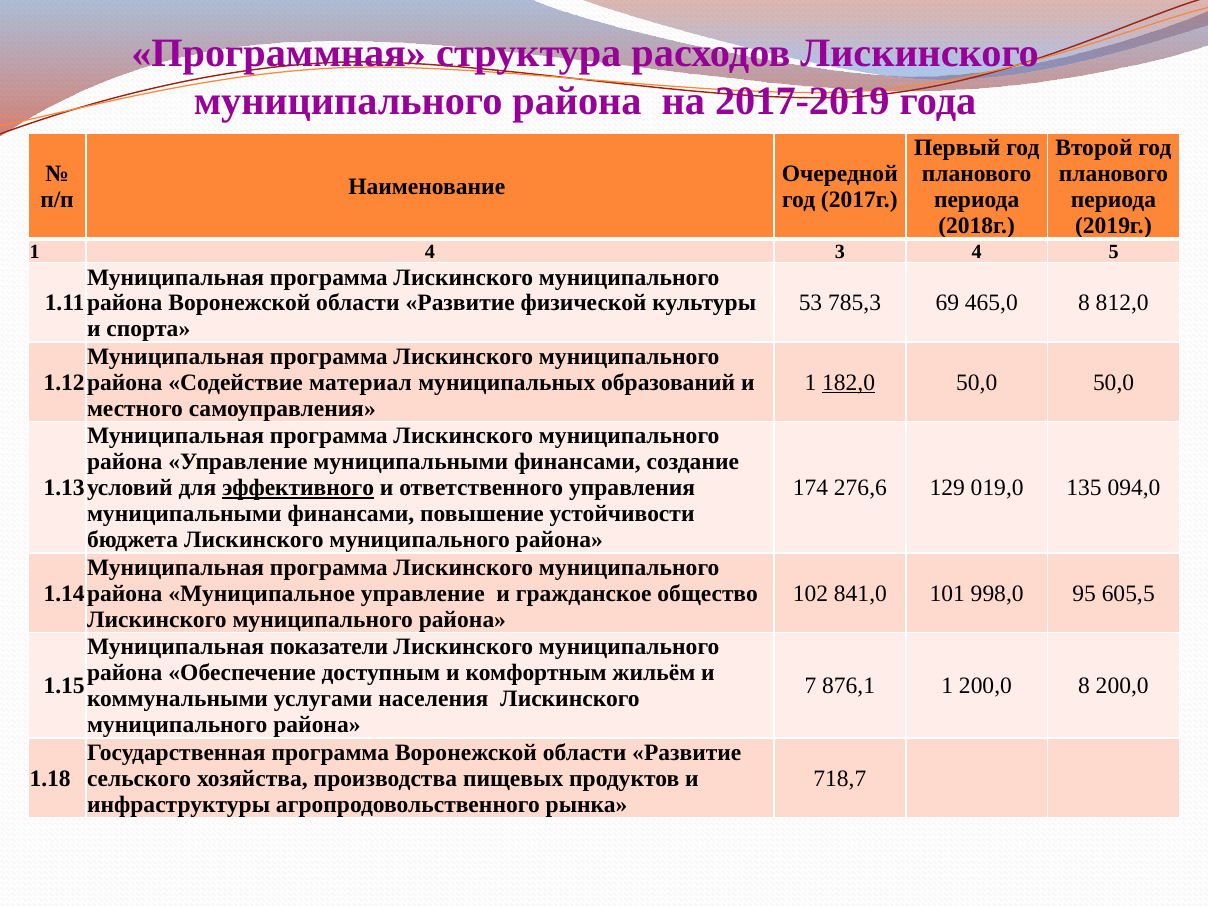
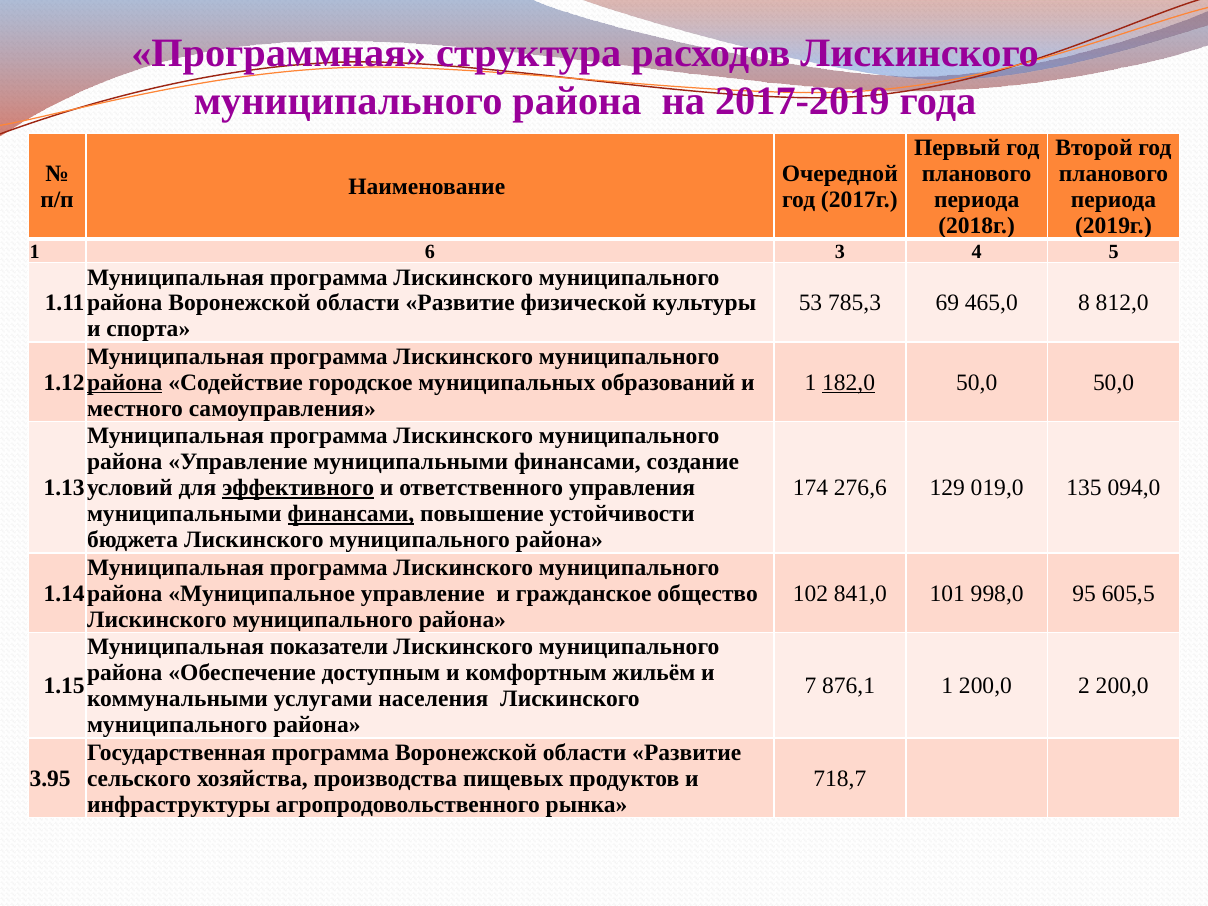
1 4: 4 -> 6 (430, 252)
района underline: none -> present (125, 383)
материал: материал -> городское (361, 383)
финансами underline: none -> present (351, 514)
200,0 8: 8 -> 2 (1084, 686)
1.18: 1.18 -> 3.95 (50, 778)
